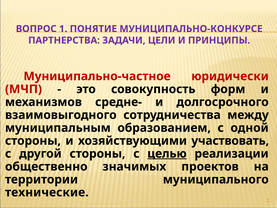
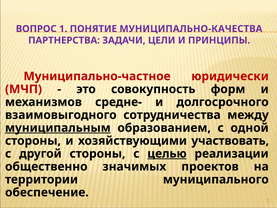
МУНИЦИПАЛЬНО-КОНКУРСЕ: МУНИЦИПАЛЬНО-КОНКУРСЕ -> МУНИЦИПАЛЬНО-КАЧЕСТВА (191, 29)
муниципальным underline: none -> present (58, 128)
технические: технические -> обеспечение (47, 192)
